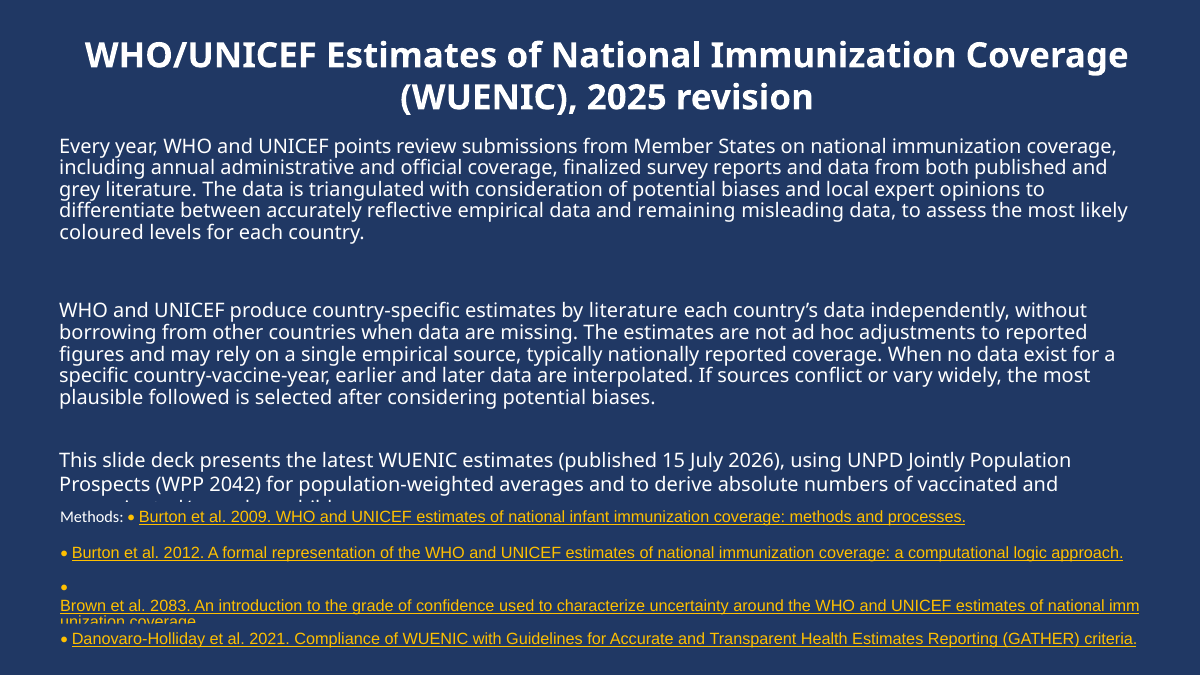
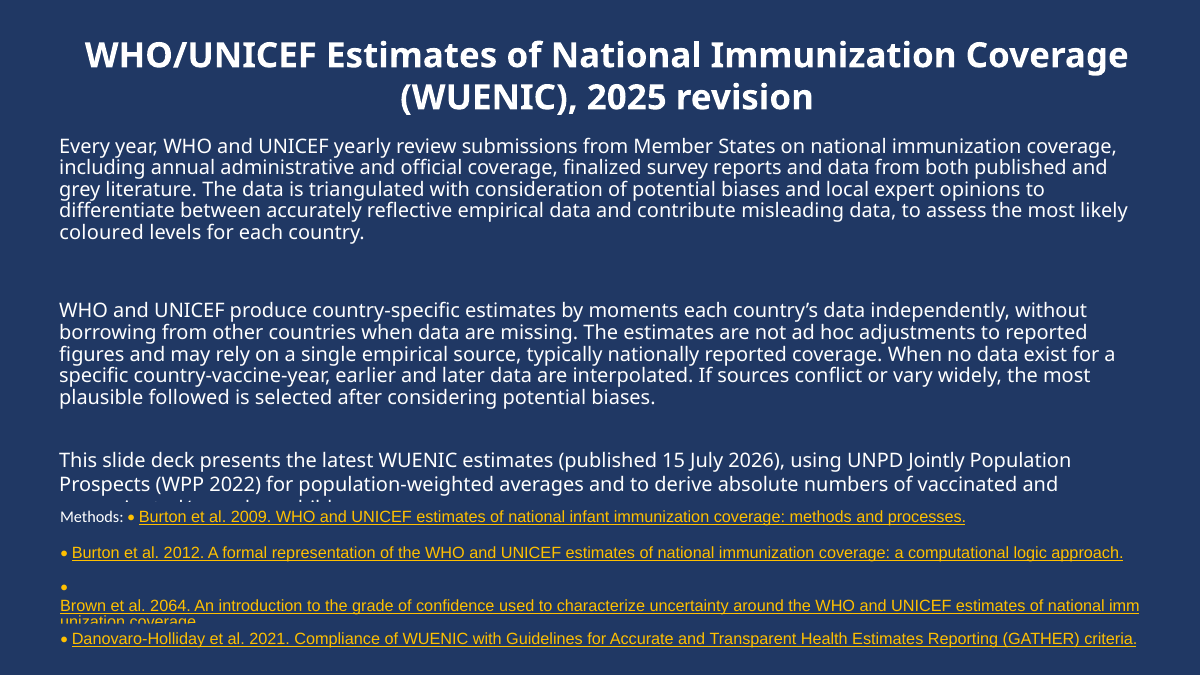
points: points -> yearly (362, 146)
remaining: remaining -> contribute (687, 211)
by literature: literature -> moments (634, 311)
2042: 2042 -> 2022 (235, 485)
2083: 2083 -> 2064 (171, 606)
